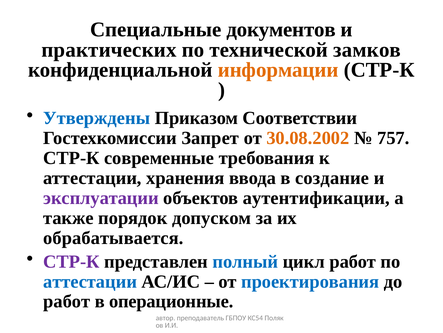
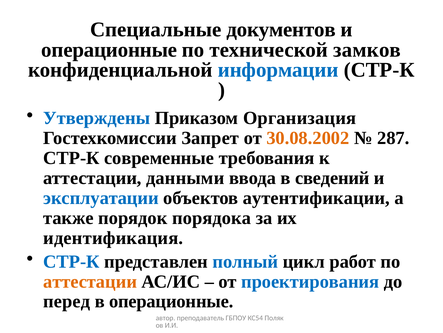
практических: практических -> операционные (109, 50)
информации colour: orange -> blue (278, 70)
Соответствии: Соответствии -> Организация (300, 118)
757: 757 -> 287 (393, 138)
хранения: хранения -> данными (185, 178)
создание: создание -> сведений (332, 178)
эксплуатации colour: purple -> blue (101, 198)
допуском: допуском -> порядока (212, 218)
обрабатывается: обрабатывается -> идентификация (113, 238)
СТР-К colour: purple -> blue (71, 261)
аттестации colour: blue -> orange (90, 281)
работ: работ -> перед (67, 301)
